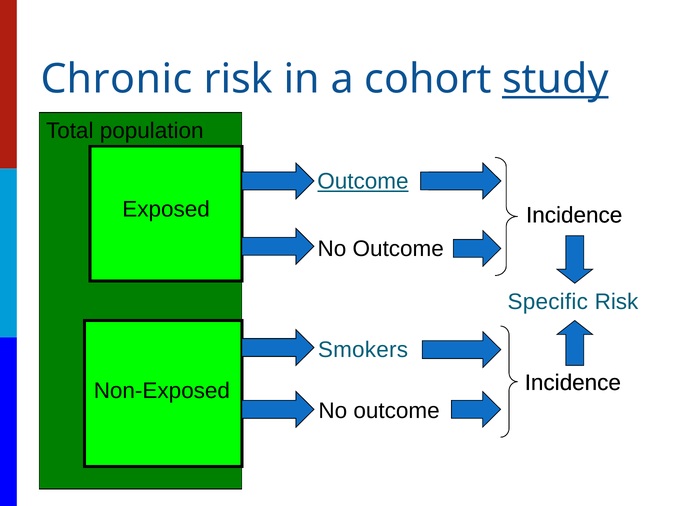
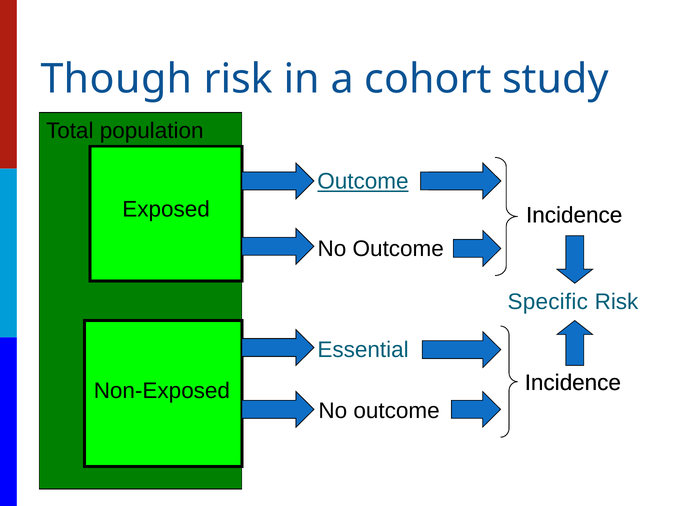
Chronic: Chronic -> Though (116, 79)
study underline: present -> none (555, 79)
Smokers: Smokers -> Essential (363, 350)
